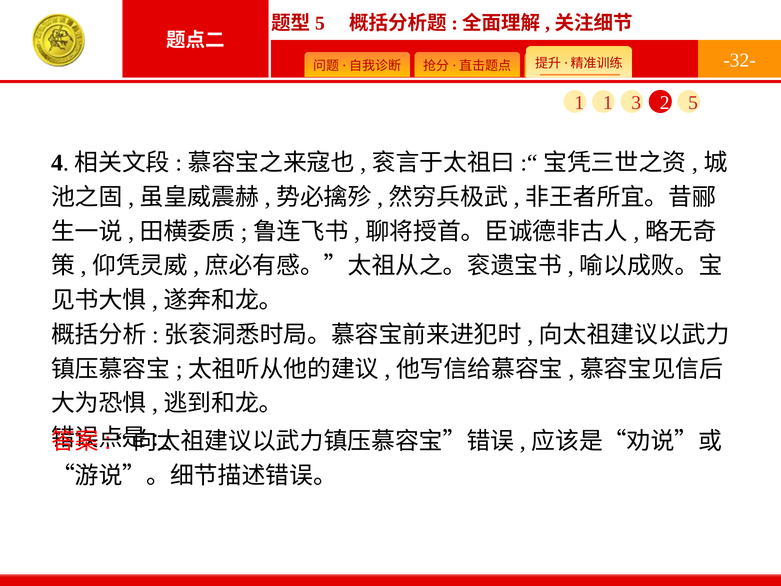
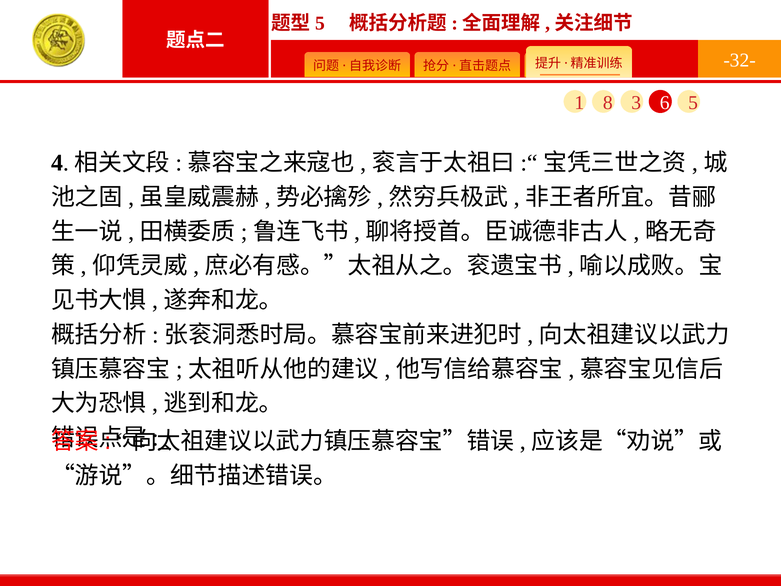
1 1: 1 -> 8 (608, 103)
2: 2 -> 6 (665, 103)
